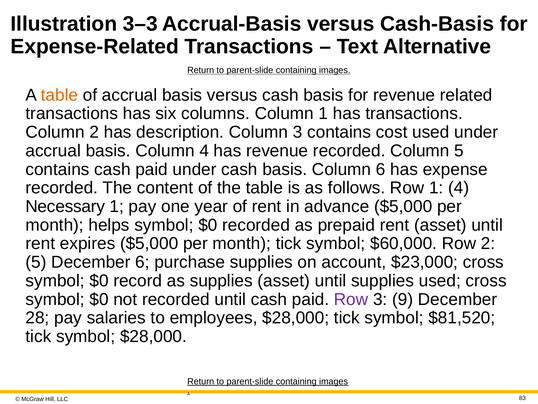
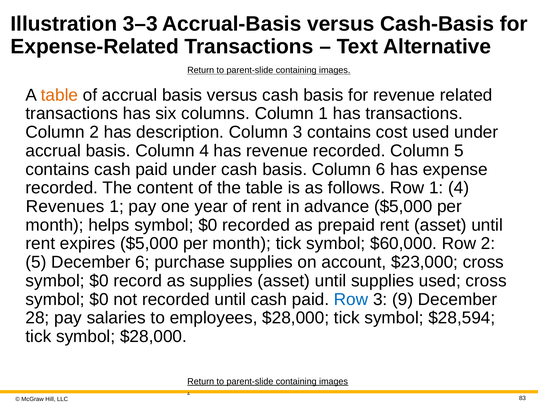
Necessary: Necessary -> Revenues (65, 206)
Row colour: purple -> blue (351, 299)
$81,520: $81,520 -> $28,594 (462, 318)
